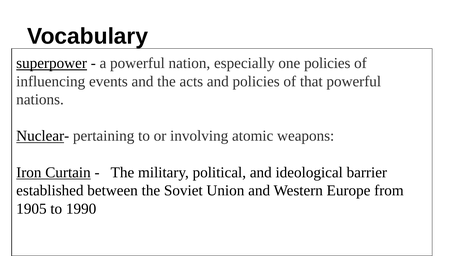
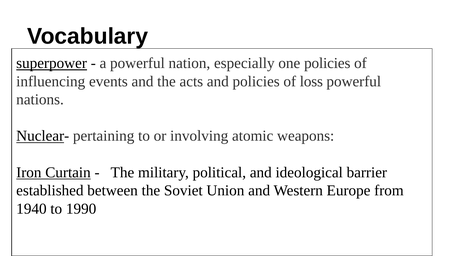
that: that -> loss (311, 81)
1905: 1905 -> 1940 (31, 209)
